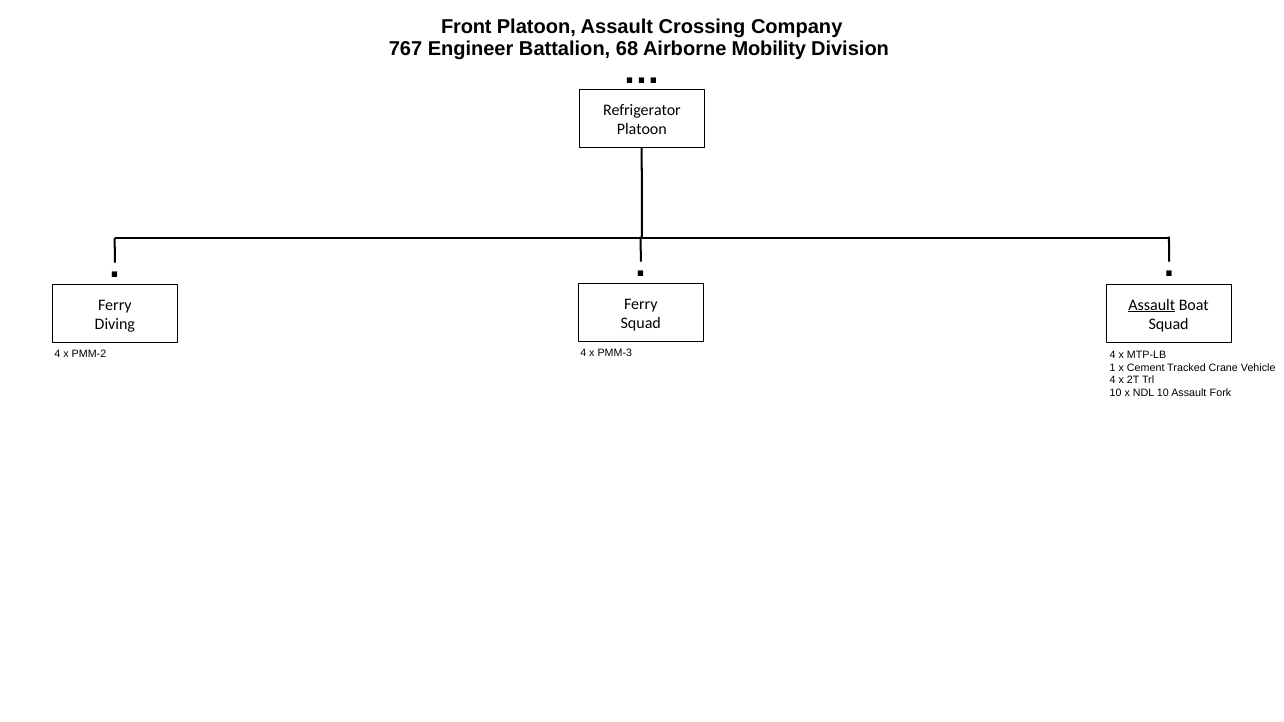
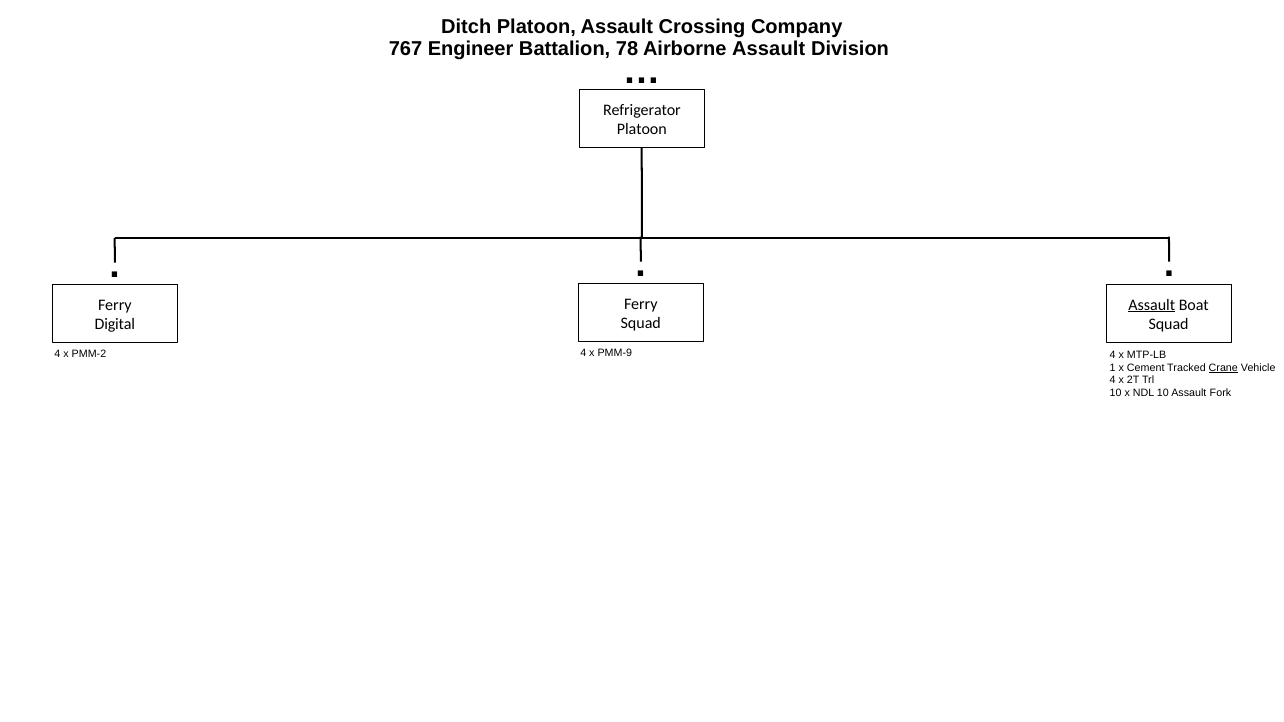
Front: Front -> Ditch (466, 27)
68: 68 -> 78 (627, 49)
Airborne Mobility: Mobility -> Assault (769, 49)
Diving: Diving -> Digital (115, 324)
PMM-3: PMM-3 -> PMM-9 (615, 353)
Crane underline: none -> present (1223, 368)
